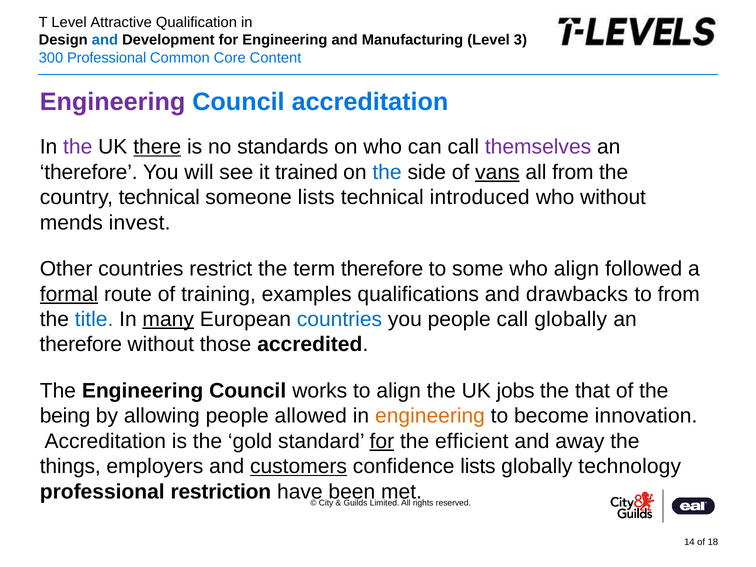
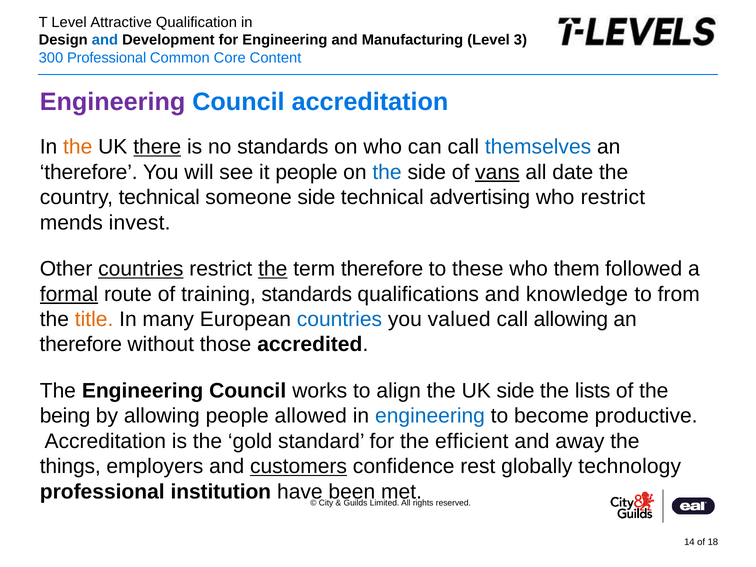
the colour: purple -> orange (78, 147)
themselves colour: purple -> blue (538, 147)
it trained: trained -> people (307, 172)
all from: from -> date (573, 172)
someone lists: lists -> side (316, 197)
introduced: introduced -> advertising (480, 197)
who without: without -> restrict (613, 197)
countries underline: none -> present (141, 269)
the underline: none -> present (273, 269)
some: some -> these (478, 269)
who align: align -> them (577, 269)
training examples: examples -> standards (307, 294)
drawbacks: drawbacks -> knowledge (577, 294)
title colour: blue -> orange (94, 319)
many underline: present -> none (168, 319)
you people: people -> valued (459, 319)
call globally: globally -> allowing (571, 319)
UK jobs: jobs -> side (516, 391)
that: that -> lists (593, 391)
engineering colour: orange -> blue (430, 416)
innovation: innovation -> productive (646, 416)
for underline: present -> none (382, 441)
confidence lists: lists -> rest (478, 466)
restriction: restriction -> institution (221, 492)
